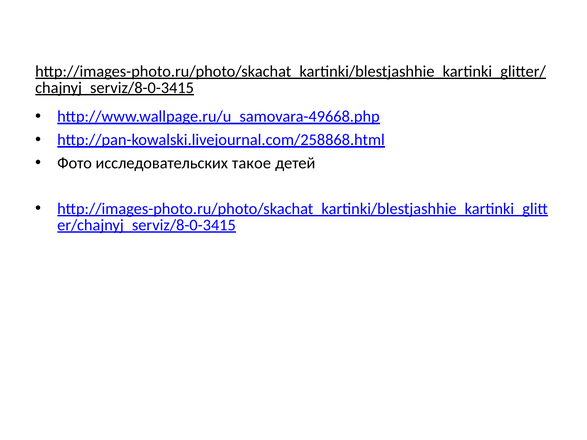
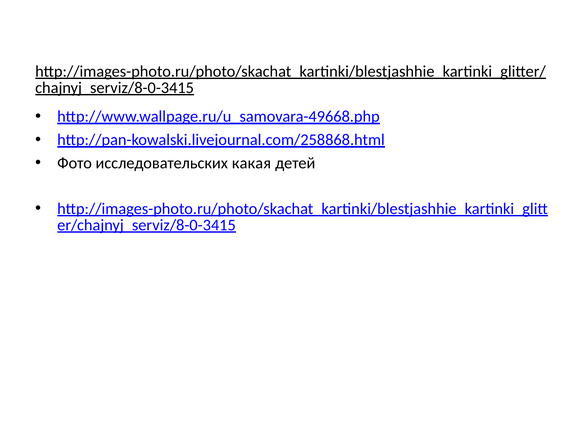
такое: такое -> какая (251, 163)
